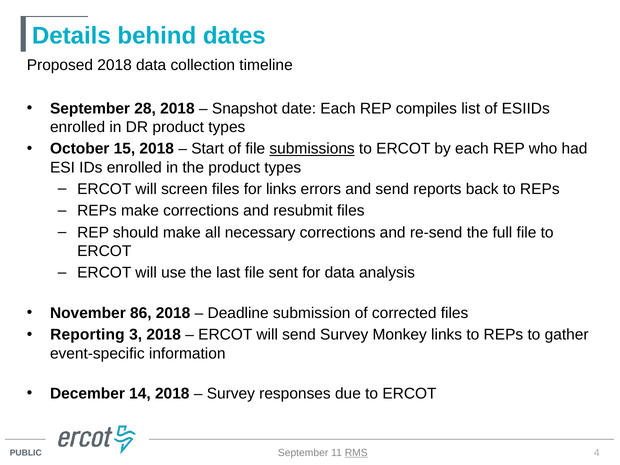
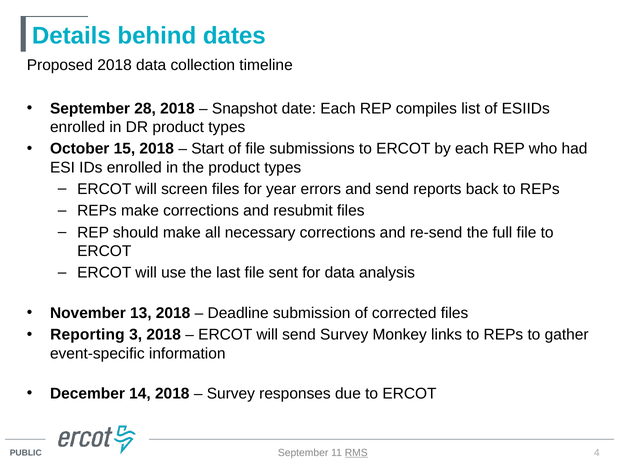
submissions underline: present -> none (312, 149)
for links: links -> year (281, 189)
86: 86 -> 13 (141, 313)
